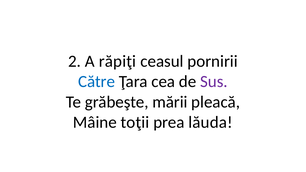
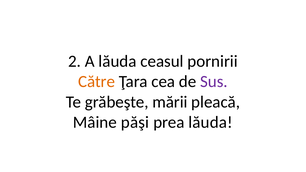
A răpiţi: răpiţi -> lăuda (117, 61)
Către colour: blue -> orange (97, 82)
toţii: toţii -> păşi (135, 122)
